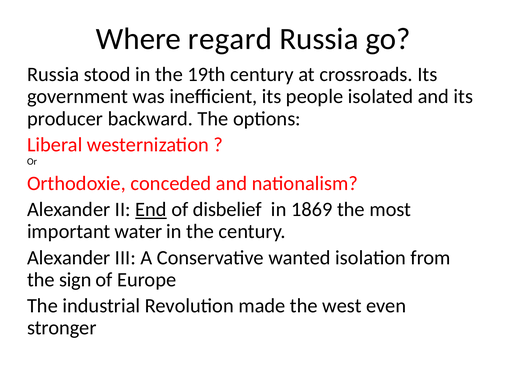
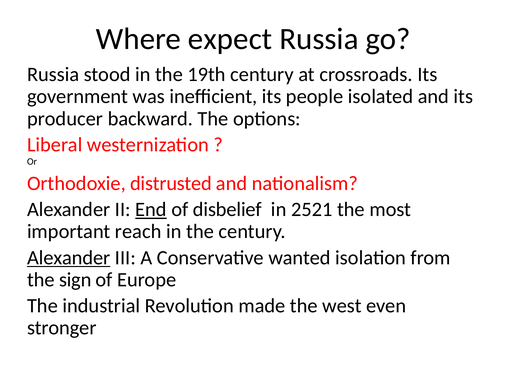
regard: regard -> expect (230, 39)
conceded: conceded -> distrusted (171, 184)
1869: 1869 -> 2521 (312, 210)
water: water -> reach (138, 232)
Alexander underline: none -> present (69, 258)
